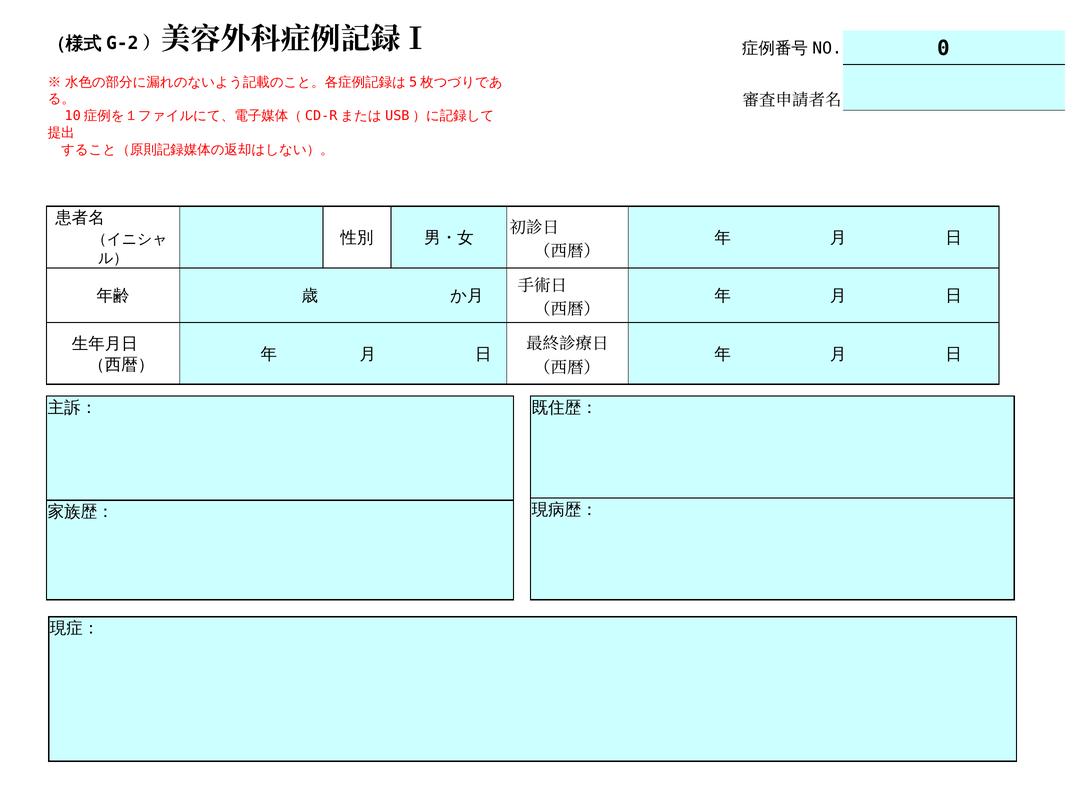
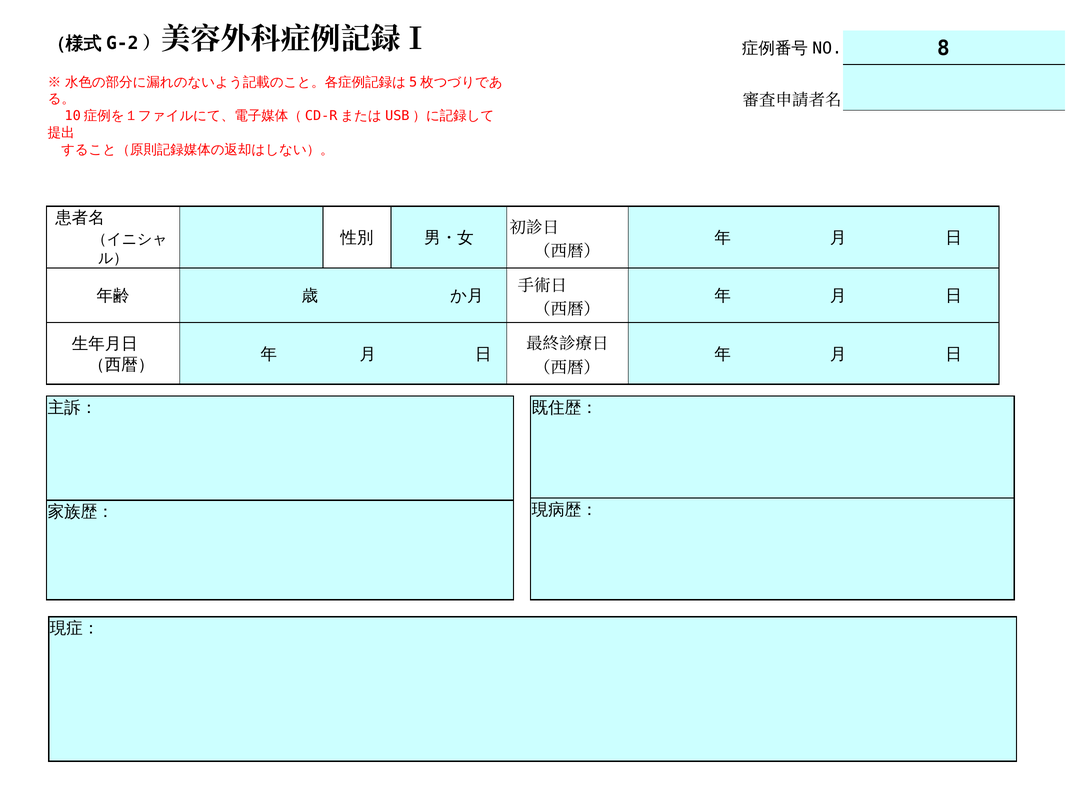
0: 0 -> 8 (943, 48)
